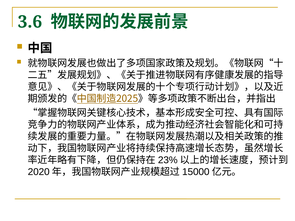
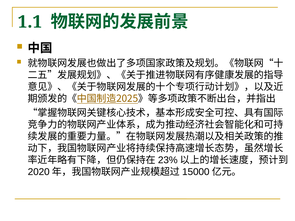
3.6: 3.6 -> 1.1 (30, 22)
